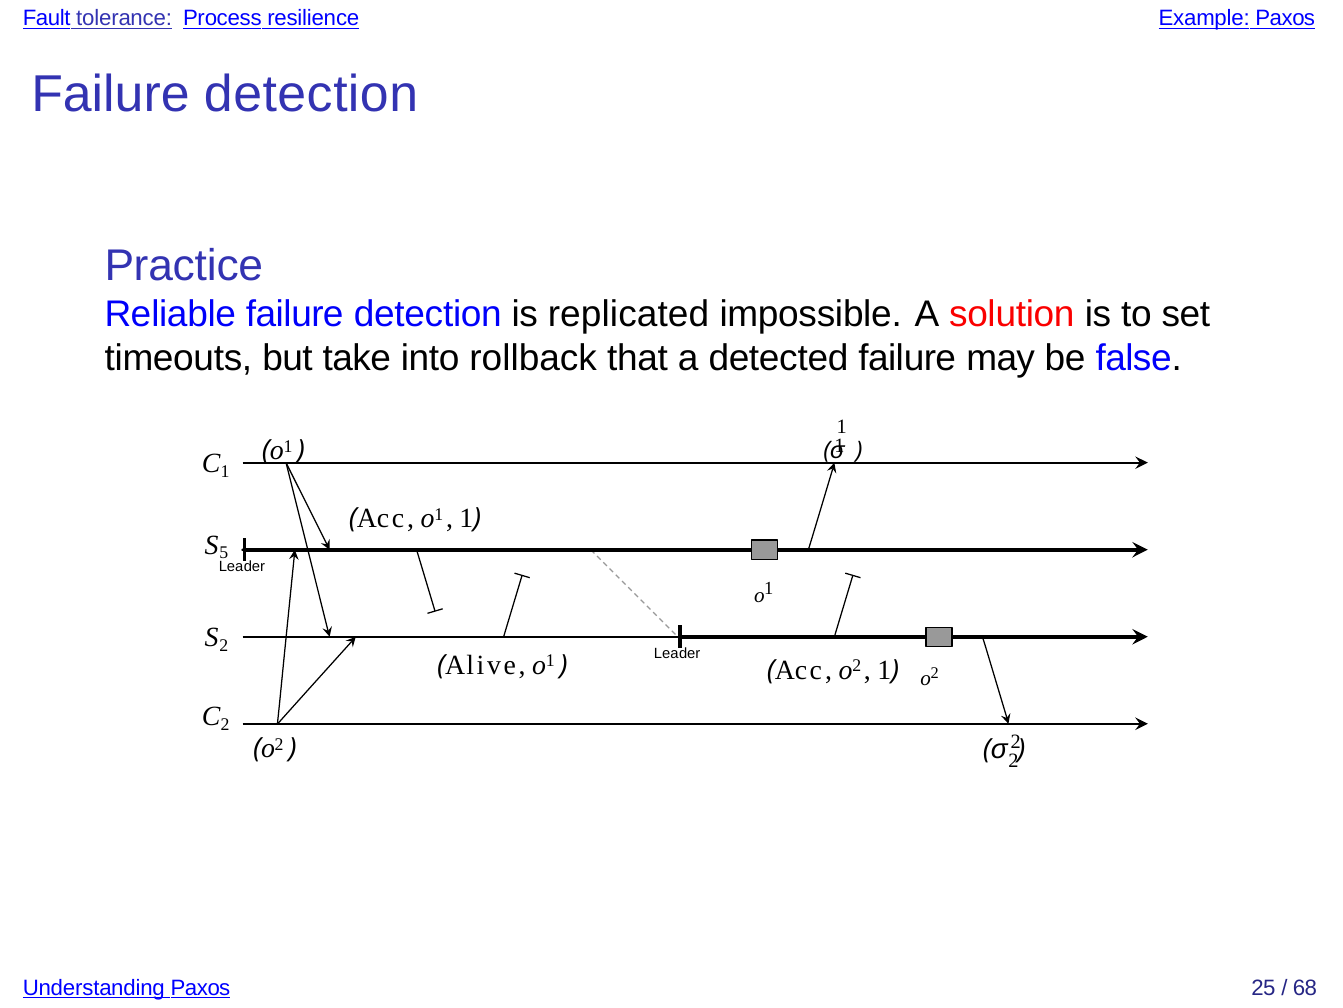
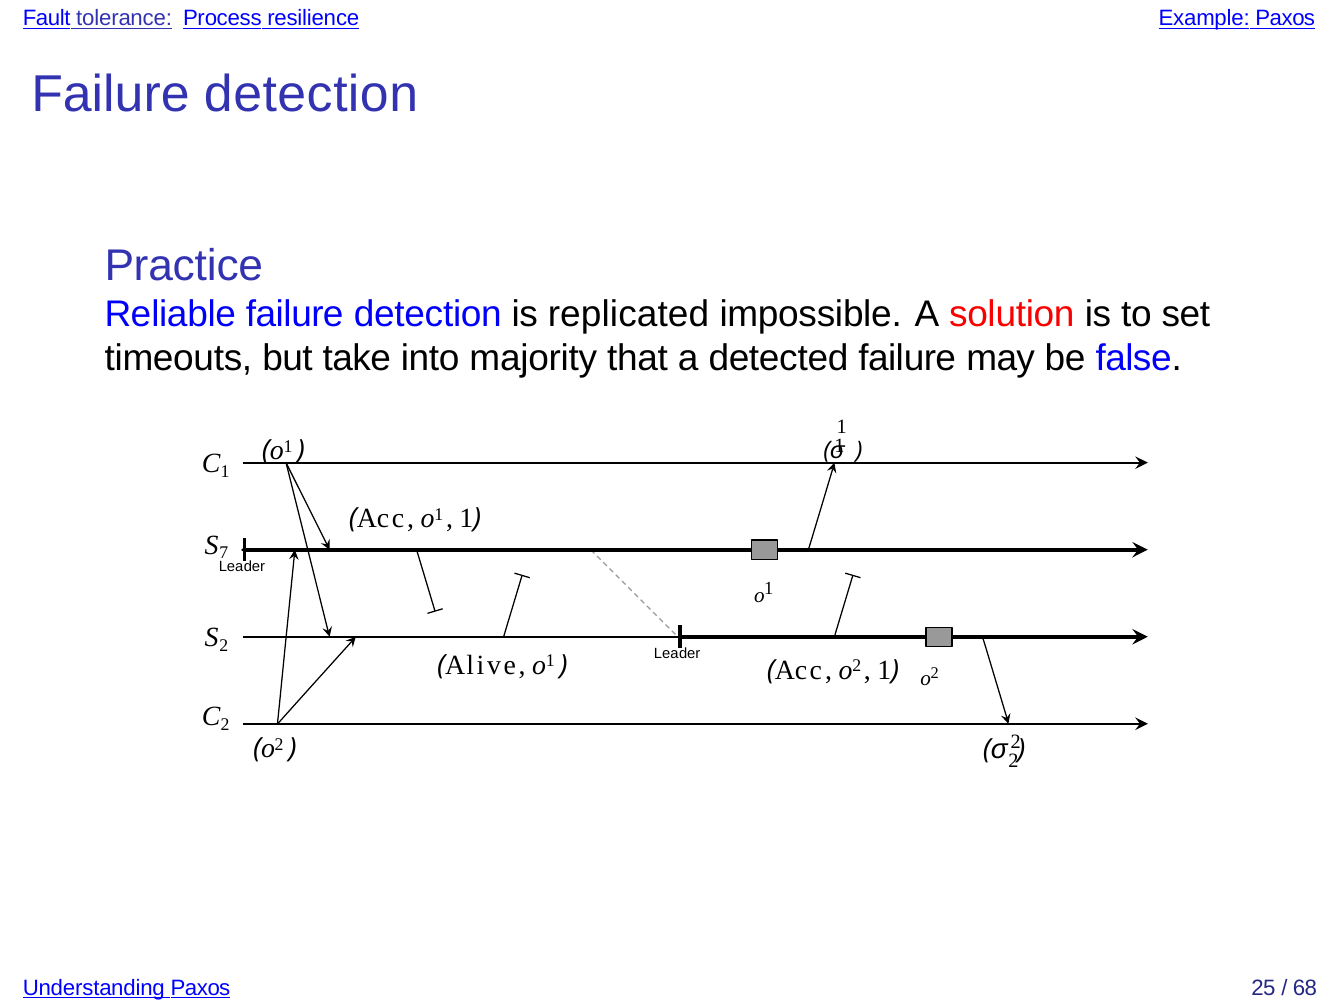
rollback: rollback -> majority (533, 359)
5: 5 -> 7 (224, 553)
